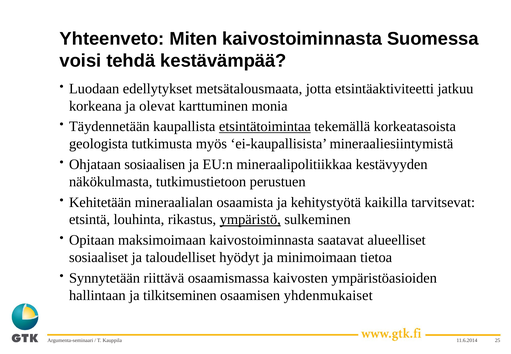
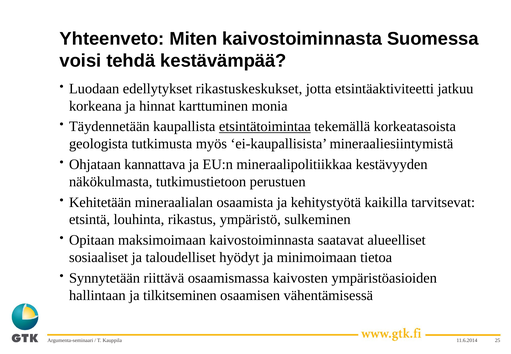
metsätalousmaata: metsätalousmaata -> rikastuskeskukset (249, 89)
olevat: olevat -> hinnat (157, 106)
sosiaalisen: sosiaalisen -> kannattava (155, 164)
ympäristö underline: present -> none (250, 219)
yhdenmukaiset: yhdenmukaiset -> vähentämisessä (328, 295)
